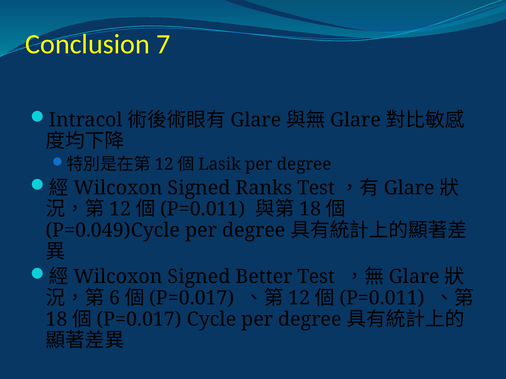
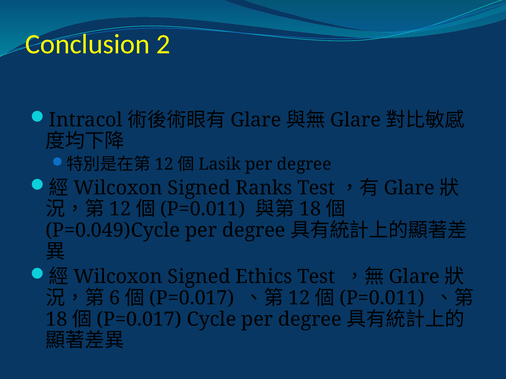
7: 7 -> 2 (163, 44)
Better: Better -> Ethics (264, 277)
